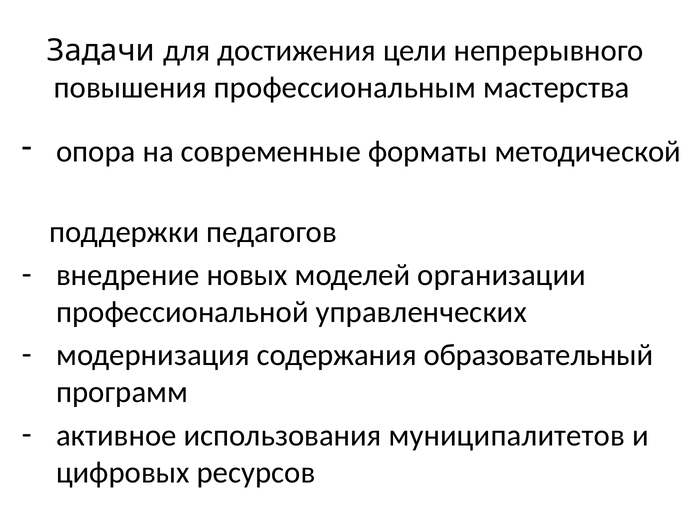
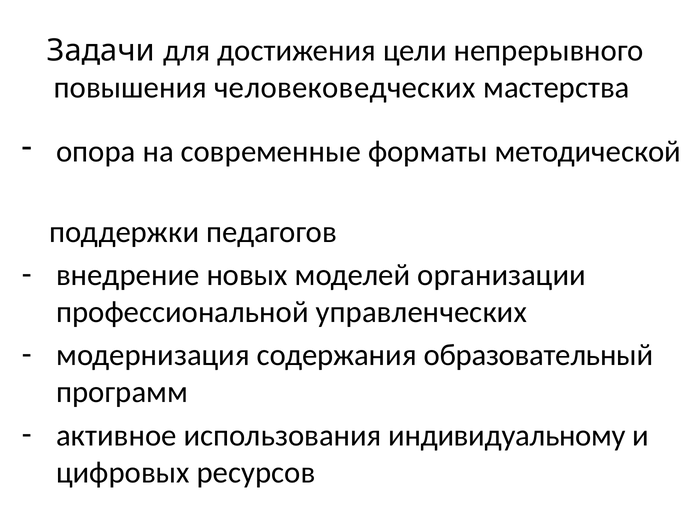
профессиональным: профессиональным -> человековедческих (345, 88)
муниципалитетов: муниципалитетов -> индивидуальному (507, 435)
